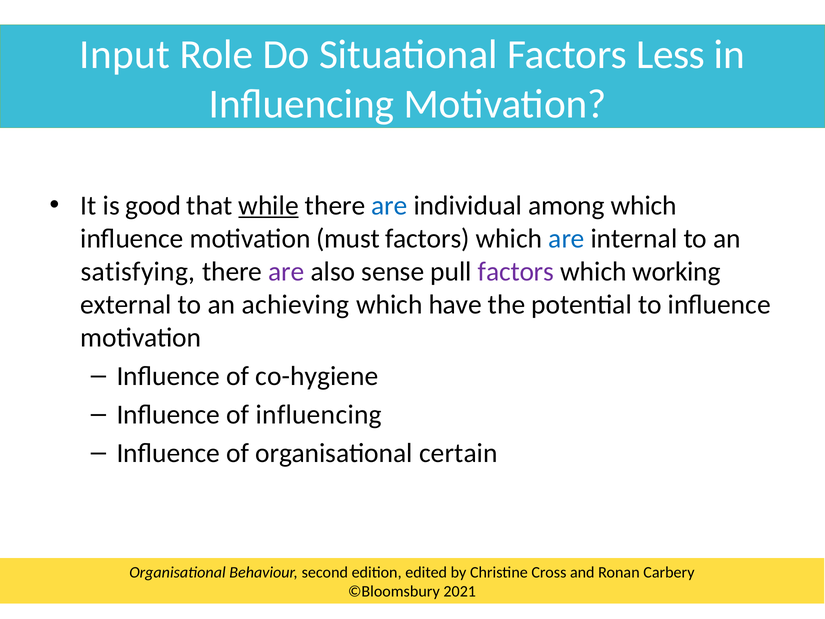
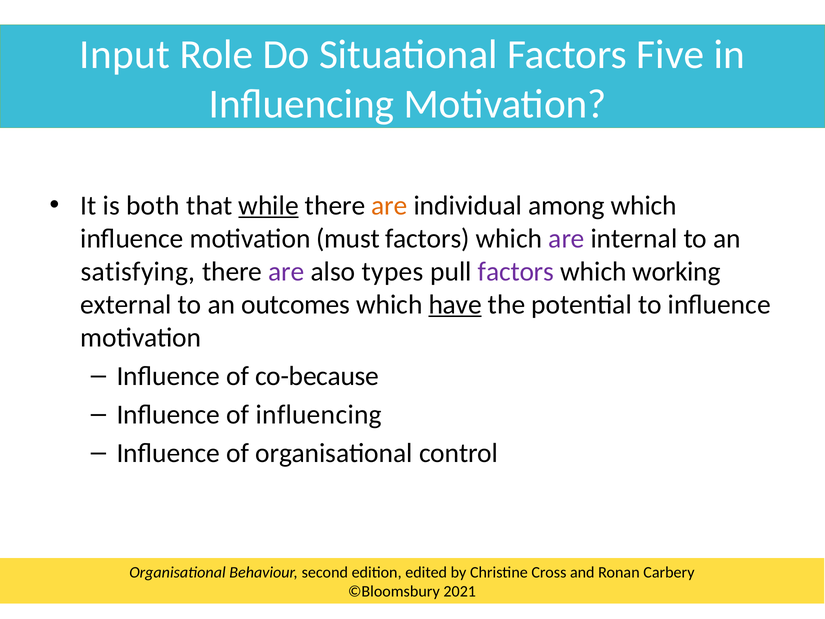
Less: Less -> Five (670, 54)
good: good -> both (153, 205)
are colour: blue -> orange (389, 205)
are colour: blue -> purple (567, 238)
sense: sense -> types (393, 271)
achieving: achieving -> outcomes (296, 304)
have underline: none -> present (455, 304)
co-hygiene: co-hygiene -> co-because (317, 376)
certain: certain -> control (459, 453)
